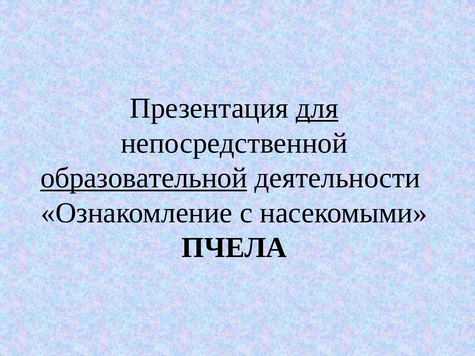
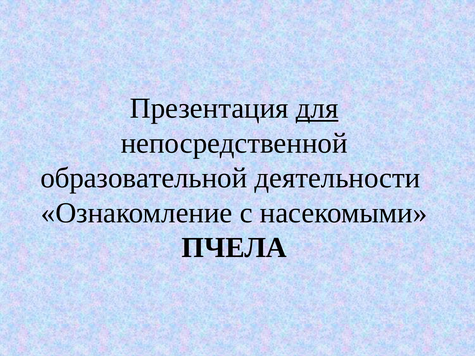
образовательной underline: present -> none (144, 178)
